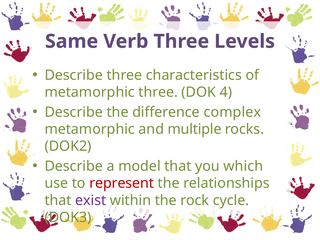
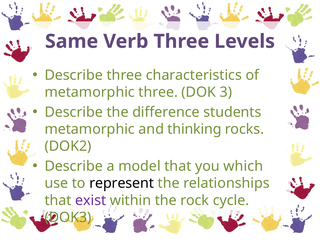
4: 4 -> 3 (226, 92)
complex: complex -> students (232, 112)
multiple: multiple -> thinking (195, 129)
represent colour: red -> black (122, 183)
